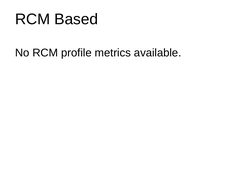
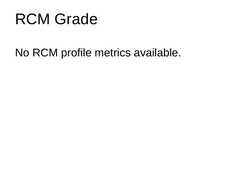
Based: Based -> Grade (76, 19)
